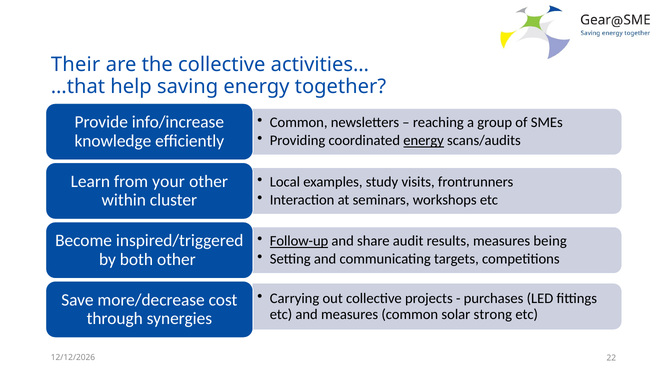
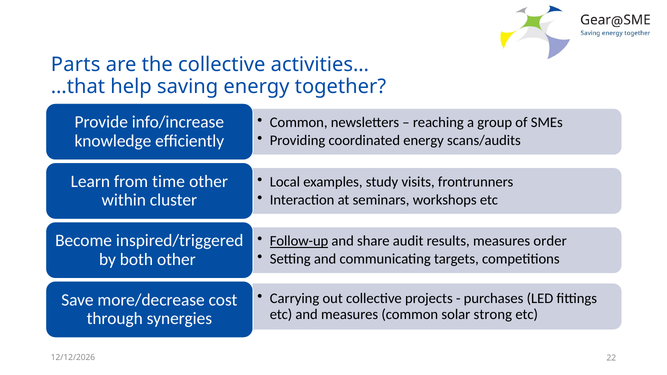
Their: Their -> Parts (76, 65)
energy underline: present -> none (424, 141)
your: your -> time (169, 182)
being: being -> order (550, 241)
